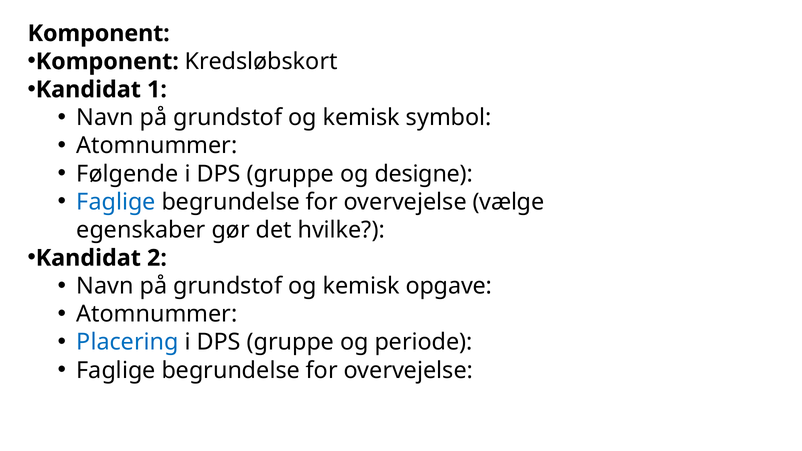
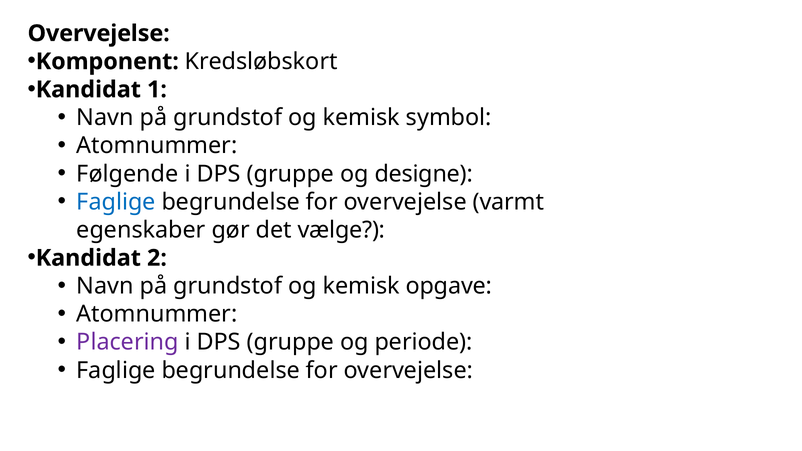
Komponent: Komponent -> Overvejelse (99, 33)
vælge: vælge -> varmt (508, 202)
hvilke: hvilke -> vælge (341, 230)
Placering colour: blue -> purple (128, 342)
